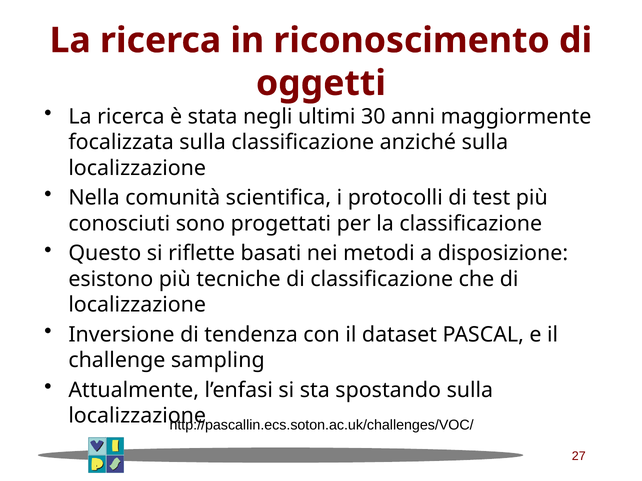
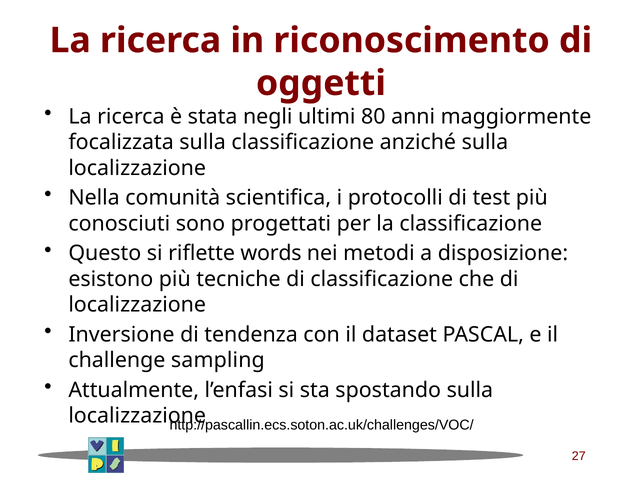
30: 30 -> 80 (373, 117)
basati: basati -> words (271, 254)
